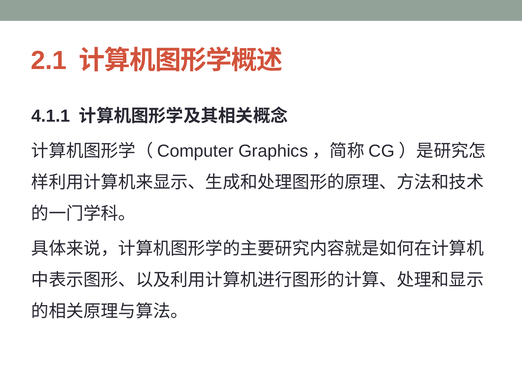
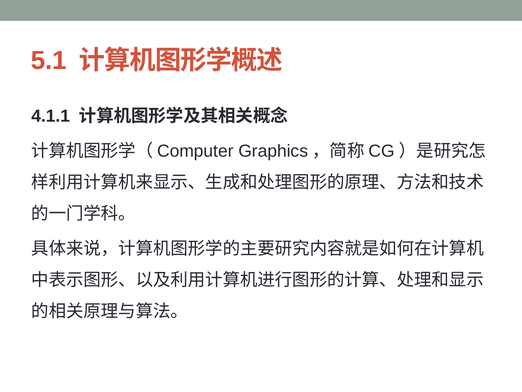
2.1: 2.1 -> 5.1 (49, 61)
